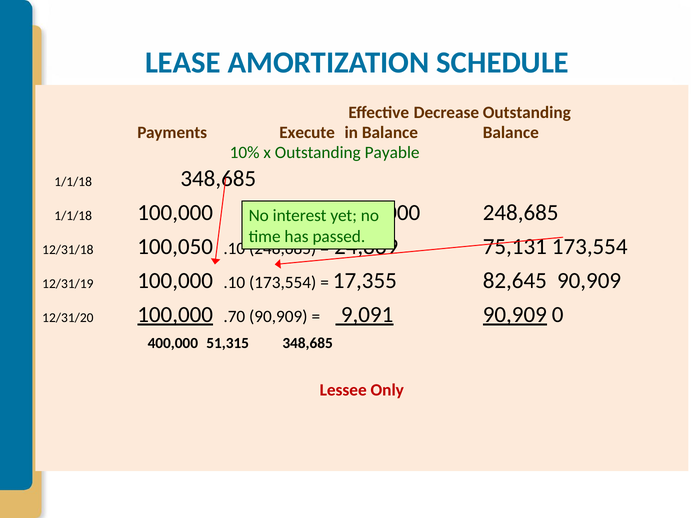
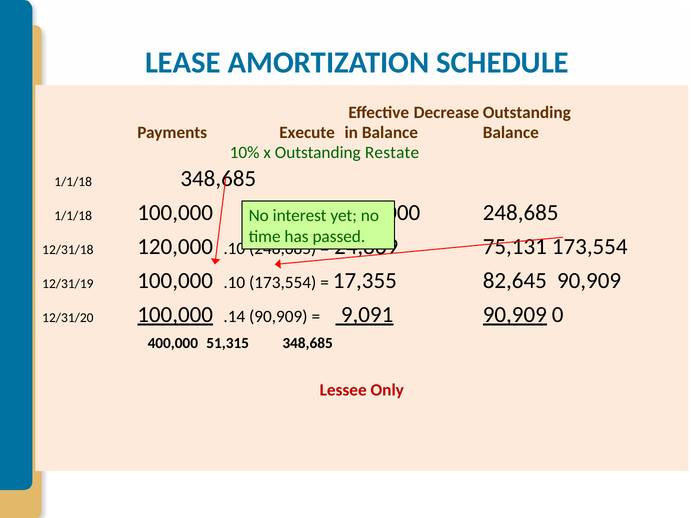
Payable: Payable -> Restate (392, 153)
100,050: 100,050 -> 120,000 (175, 247)
.70: .70 -> .14 (234, 317)
